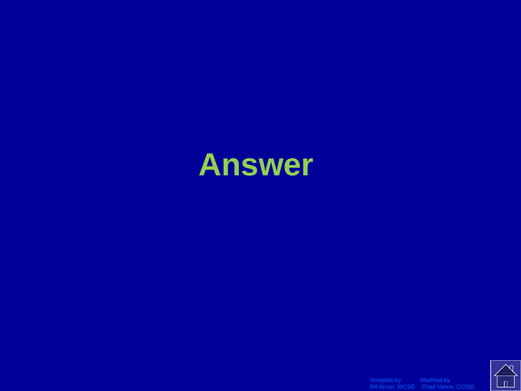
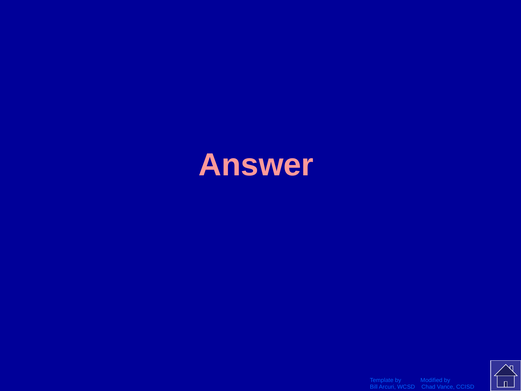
Answer colour: light green -> pink (256, 165)
